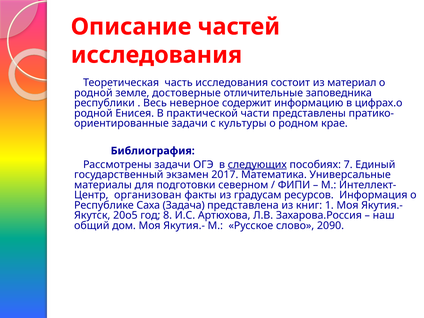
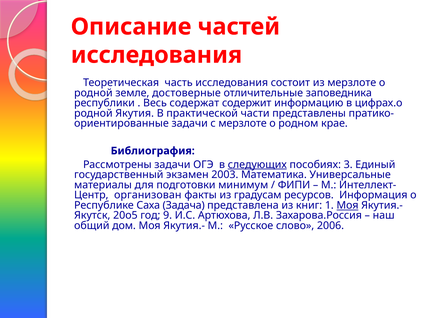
из материал: материал -> мерзлоте (352, 83)
неверное: неверное -> содержат (194, 103)
Енисея: Енисея -> Якутия (135, 113)
с культуры: культуры -> мерзлоте (243, 123)
7: 7 -> 3 (348, 165)
2017: 2017 -> 2003 (225, 175)
северном: северном -> минимум (243, 185)
Моя underline: none -> present (348, 205)
8: 8 -> 9 (168, 215)
2090: 2090 -> 2006 (331, 226)
